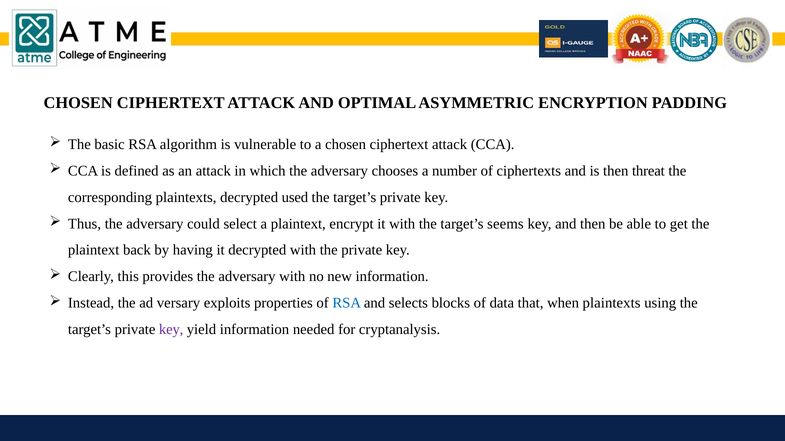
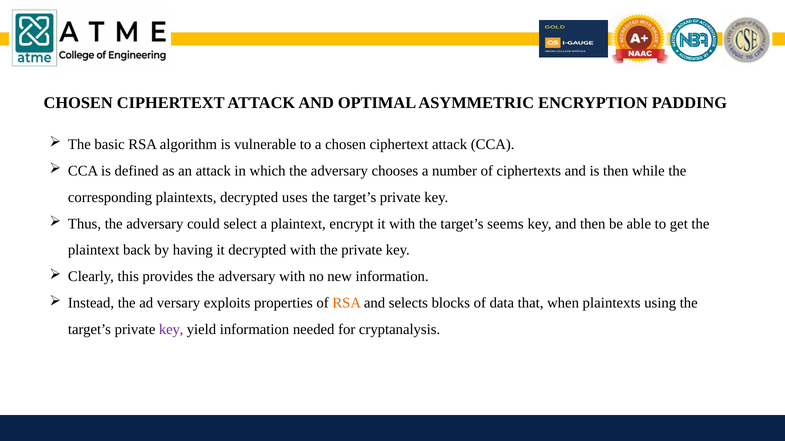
threat: threat -> while (648, 171)
used: used -> uses (295, 197)
RSA colour: blue -> orange (347, 303)
